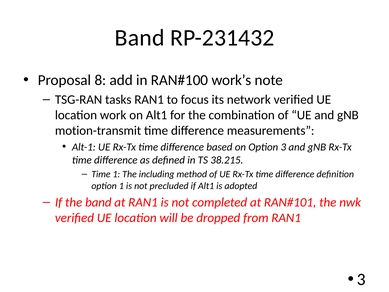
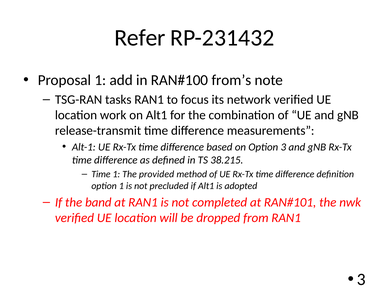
Band: Band -> Refer (140, 38)
Proposal 8: 8 -> 1 (100, 80)
work’s: work’s -> from’s (231, 80)
motion-transmit: motion-transmit -> release-transmit (98, 131)
including: including -> provided (157, 174)
